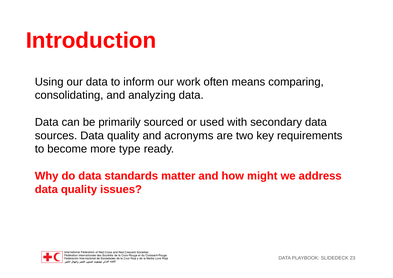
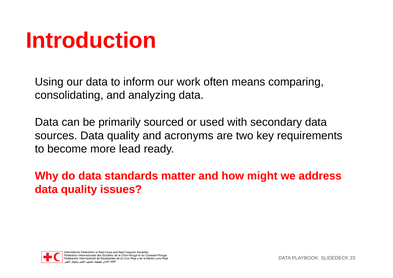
type: type -> lead (130, 149)
